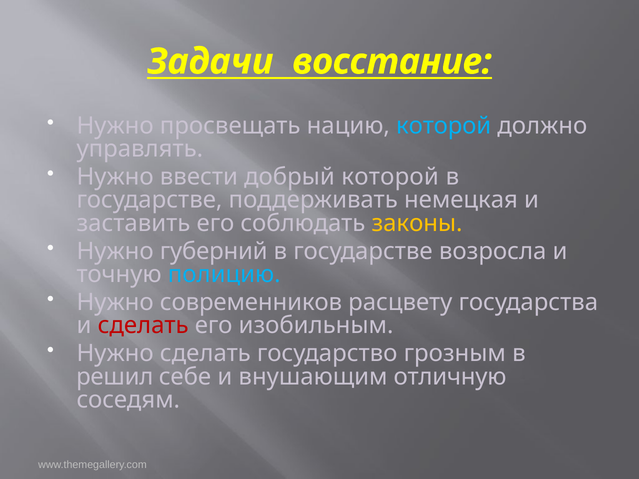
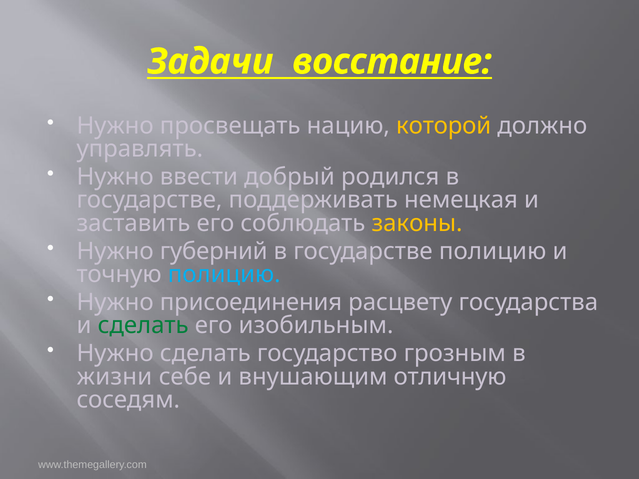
которой colour: light blue -> yellow (444, 126)
добрый которой: которой -> родился (390, 177)
государстве возросла: возросла -> полицию (493, 251)
современников: современников -> присоединения (251, 302)
сделать colour: red -> green (143, 326)
решил: решил -> жизни (115, 377)
